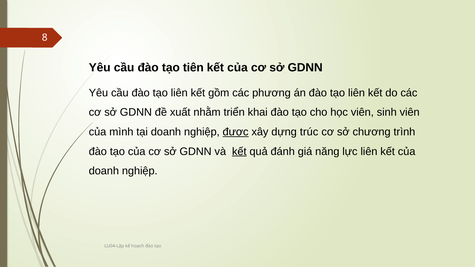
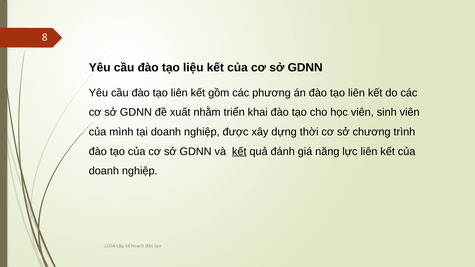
tiên: tiên -> liệu (193, 68)
được underline: present -> none (236, 132)
trúc: trúc -> thời (309, 132)
